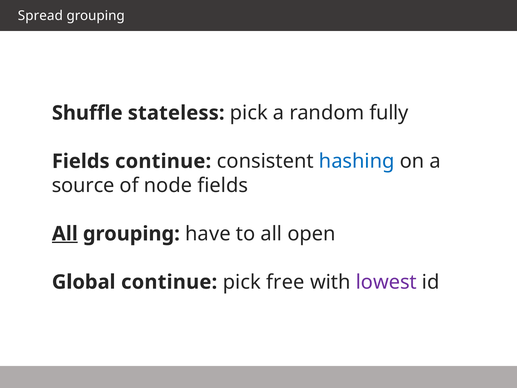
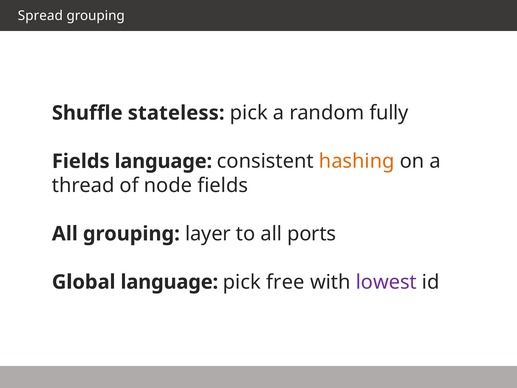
Fields continue: continue -> language (163, 161)
hashing colour: blue -> orange (357, 161)
source: source -> thread (83, 185)
All underline: present -> none (65, 234)
have: have -> layer (208, 234)
open: open -> ports (312, 234)
Global continue: continue -> language (169, 282)
